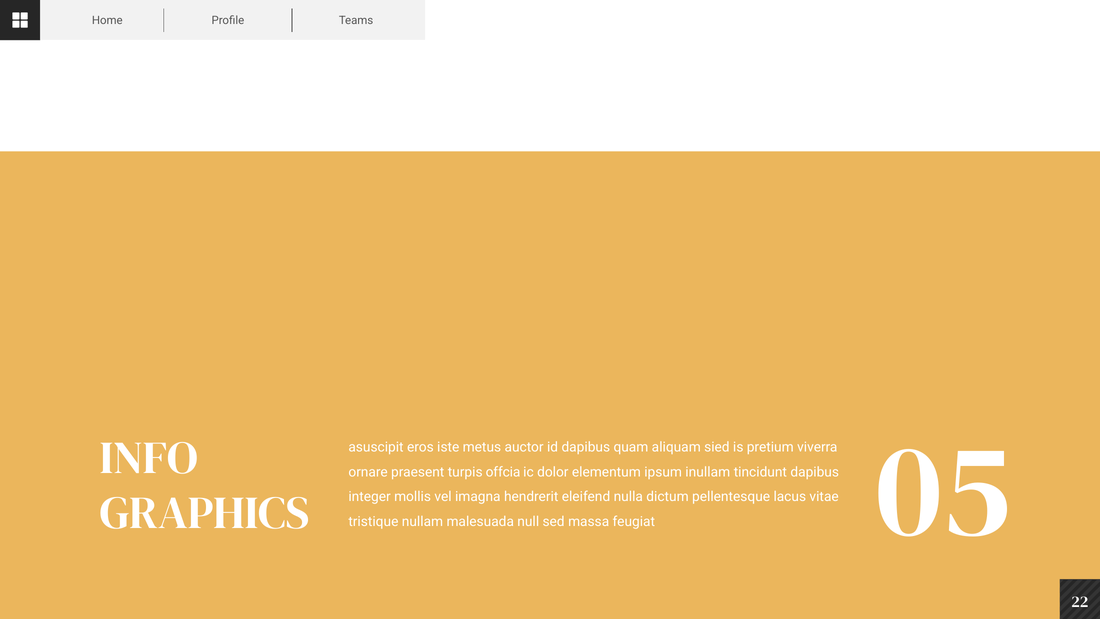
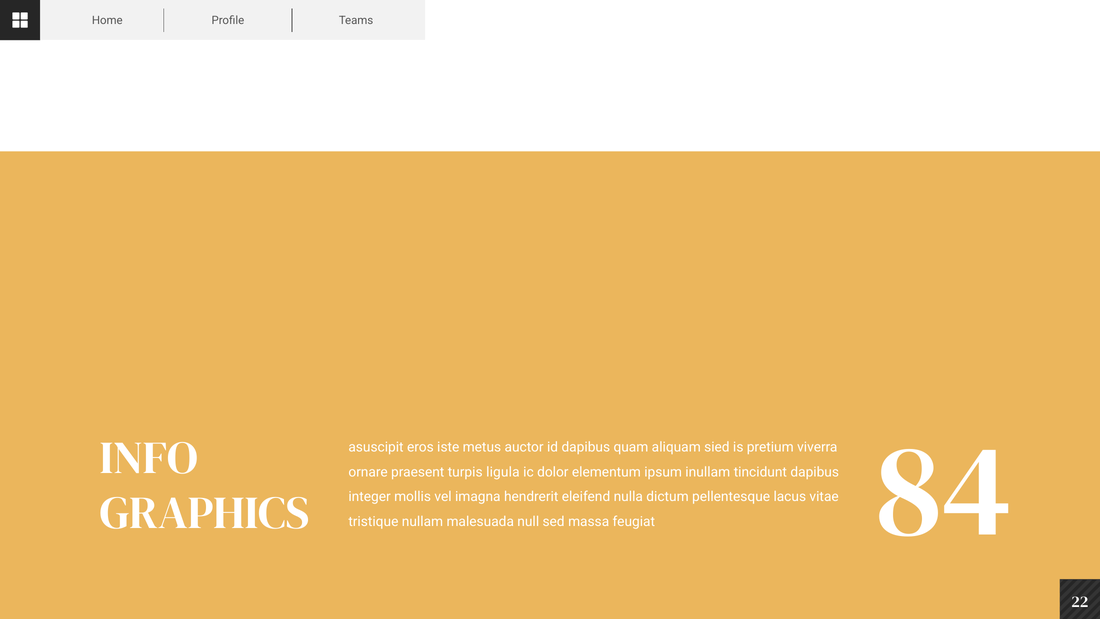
offcia: offcia -> ligula (503, 472)
05: 05 -> 84 (944, 491)
